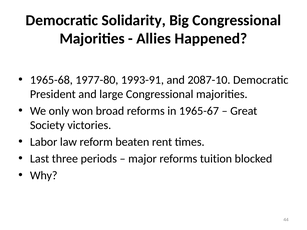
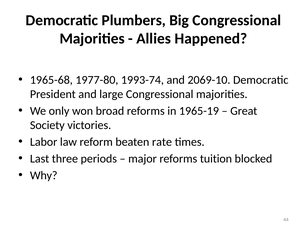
Solidarity: Solidarity -> Plumbers (134, 20)
1993-91: 1993-91 -> 1993-74 (142, 80)
2087-10: 2087-10 -> 2069-10 (209, 80)
1965-67: 1965-67 -> 1965-19 (199, 111)
rent: rent -> rate (162, 142)
